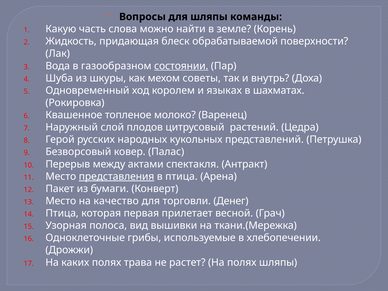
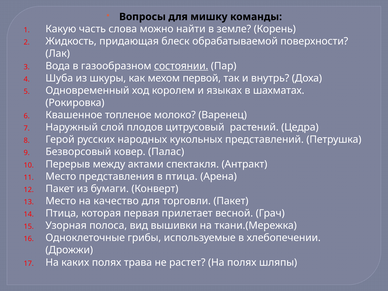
для шляпы: шляпы -> мишку (209, 17)
советы: советы -> первой (202, 78)
представления underline: present -> none (117, 176)
торговли Денег: Денег -> Пакет (231, 201)
